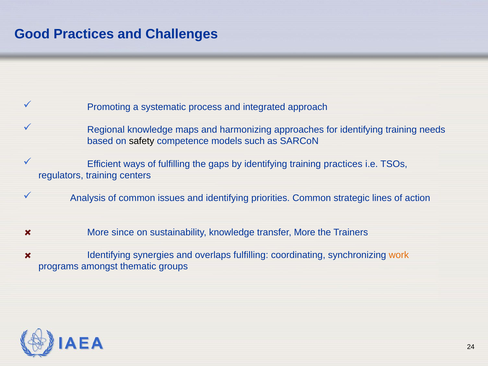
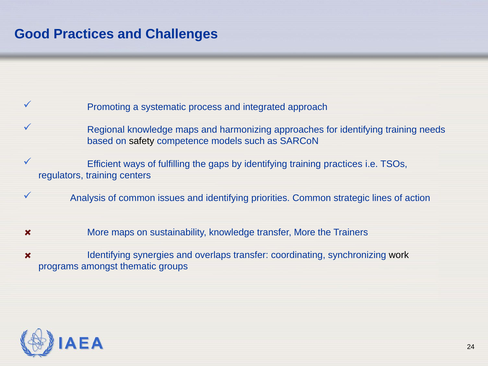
More since: since -> maps (123, 232)
overlaps fulfilling: fulfilling -> transfer (251, 255)
work colour: orange -> black (399, 255)
